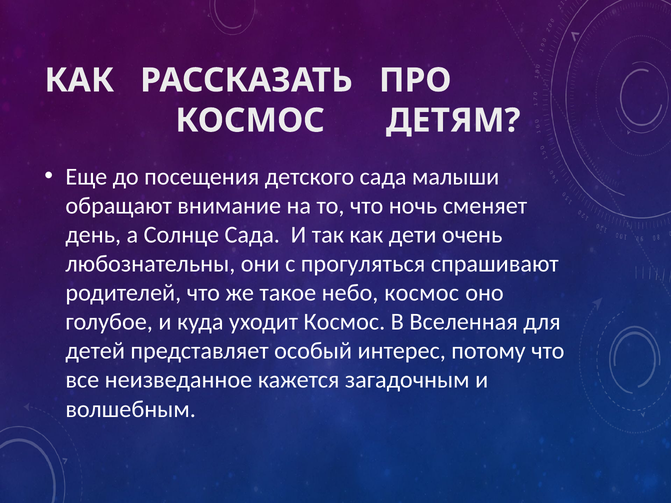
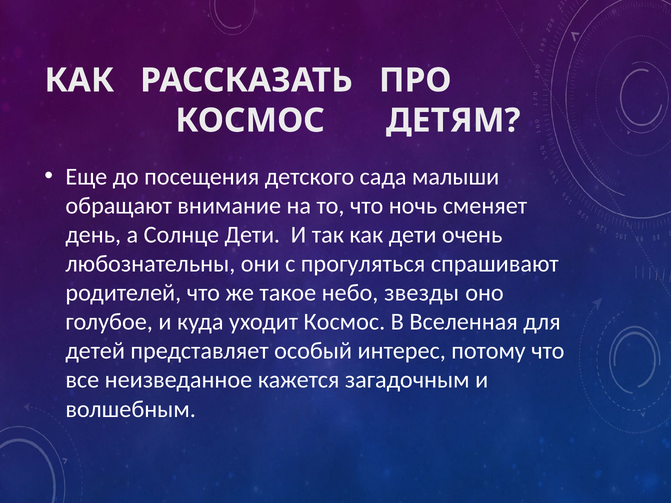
Солнце Сада: Сада -> Дети (252, 235)
небо космос: космос -> звезды (422, 293)
